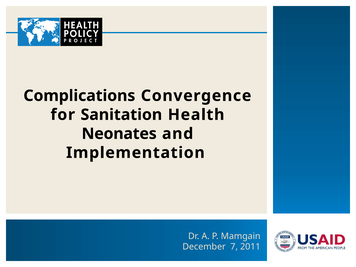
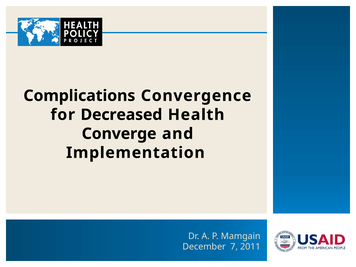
Sanitation: Sanitation -> Decreased (121, 115)
Neonates: Neonates -> Converge (119, 134)
